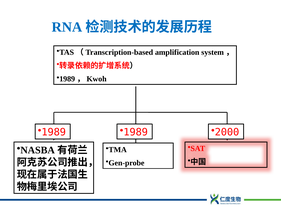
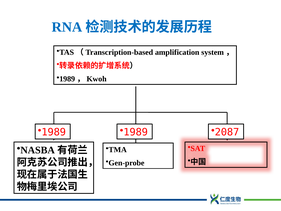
2000: 2000 -> 2087 (227, 132)
